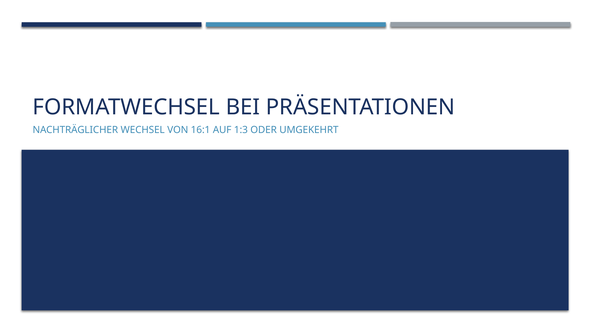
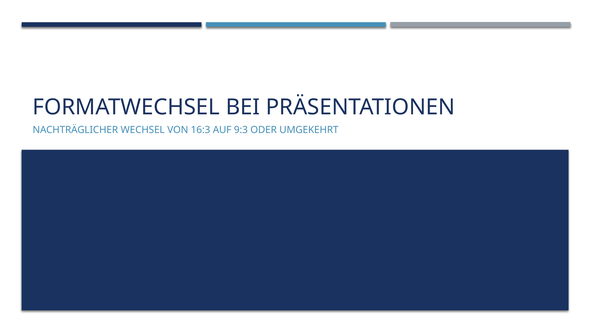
16:1: 16:1 -> 16:3 (201, 130)
1:3: 1:3 -> 9:3 (241, 130)
